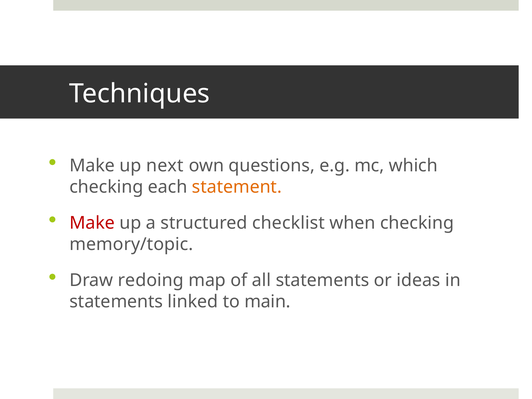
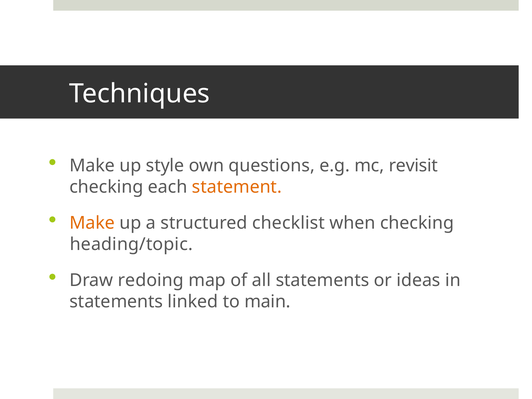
next: next -> style (165, 166)
which: which -> revisit (413, 166)
Make colour: red -> orange (92, 223)
memory/topic: memory/topic -> heading/topic (131, 244)
